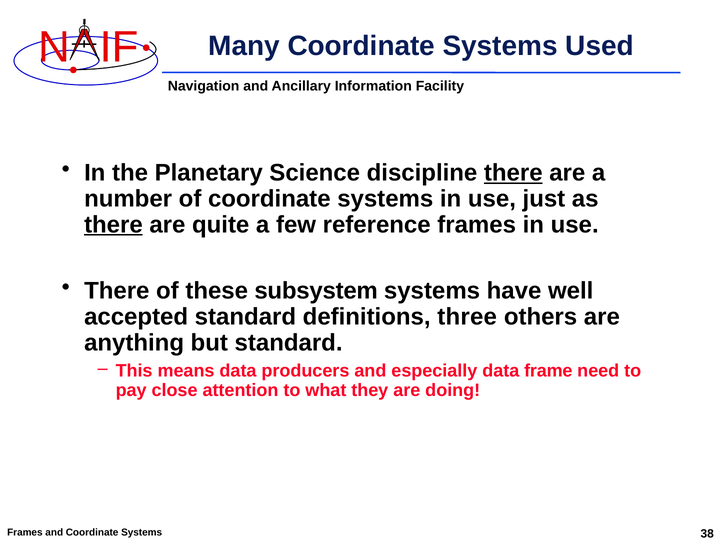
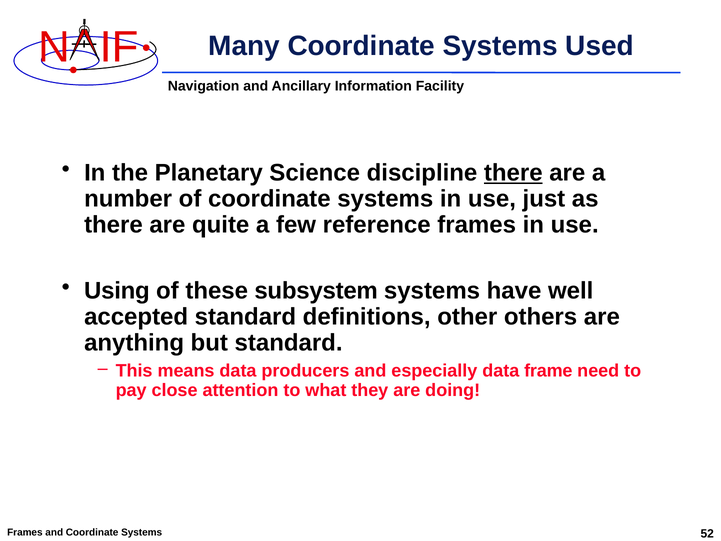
there underline: present -> none (113, 225)
There: There -> Using (117, 291)
three: three -> other (467, 317)
38: 38 -> 52 (707, 534)
